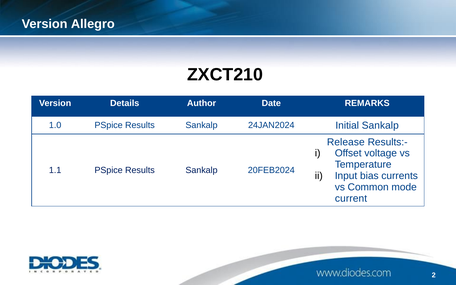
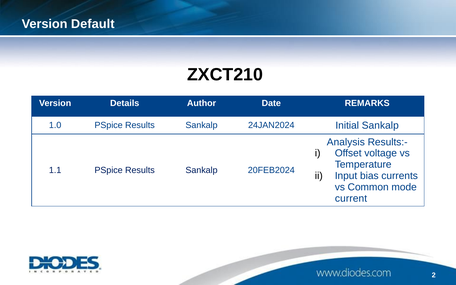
Allegro: Allegro -> Default (93, 24)
Release: Release -> Analysis (346, 142)
